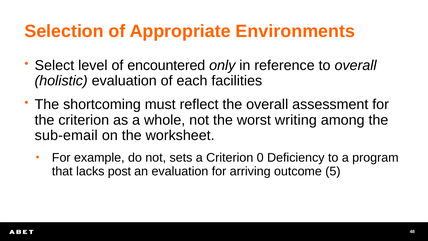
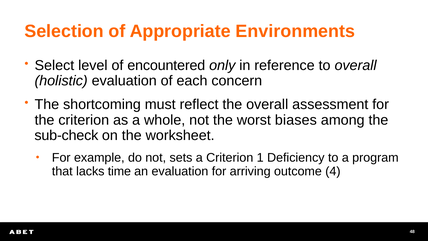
facilities: facilities -> concern (237, 81)
writing: writing -> biases (296, 120)
sub-email: sub-email -> sub-check (66, 135)
0: 0 -> 1 (260, 158)
post: post -> time (119, 171)
5: 5 -> 4 (333, 171)
